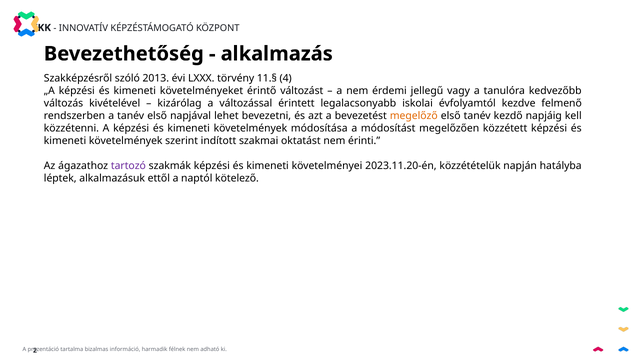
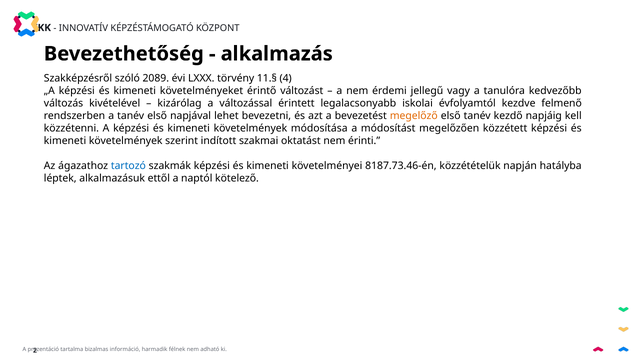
2013: 2013 -> 2089 (156, 78)
tartozó colour: purple -> blue (128, 166)
2023.11.20-én: 2023.11.20-én -> 8187.73.46-én (401, 166)
